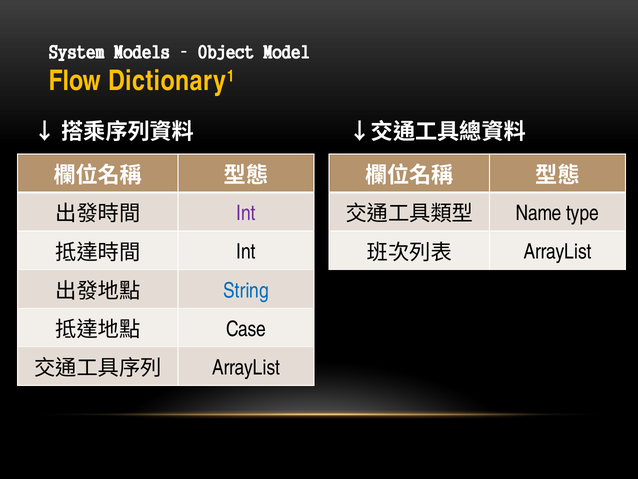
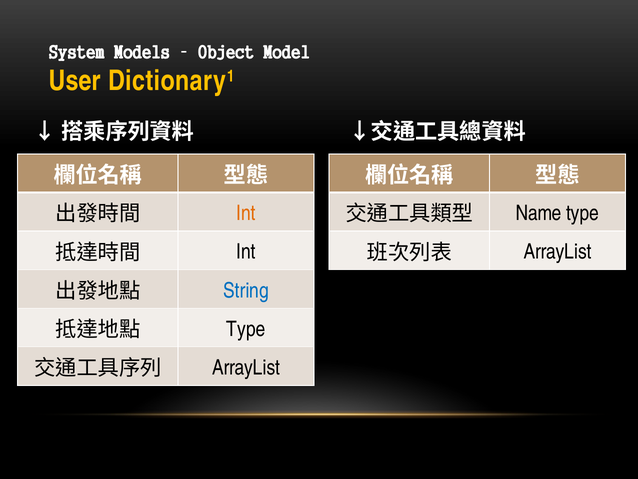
Flow: Flow -> User (75, 81)
Int colour: purple -> orange (246, 213)
Case: Case -> Type (246, 329)
